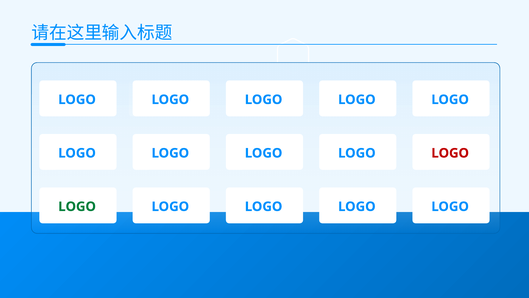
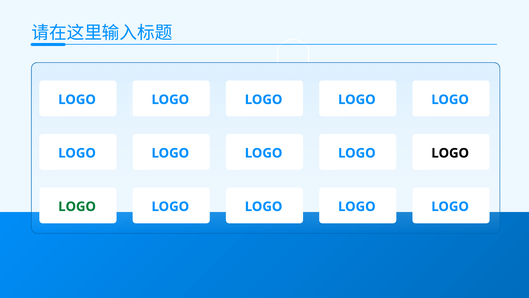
LOGO colour: red -> black (450, 153)
